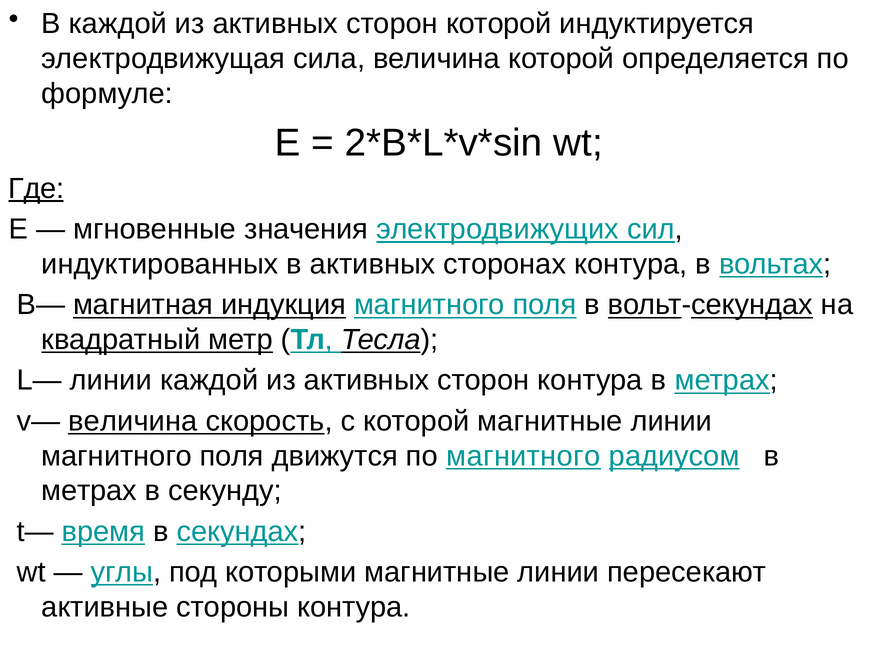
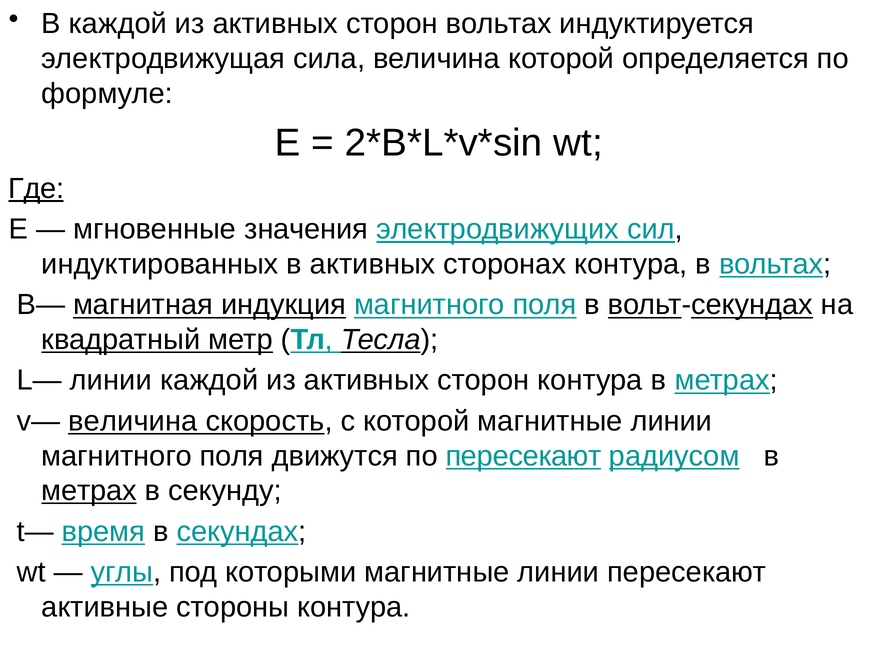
сторон которой: которой -> вольтах (499, 24)
по магнитного: магнитного -> пересекают (524, 455)
метрах underline: none -> present (89, 490)
